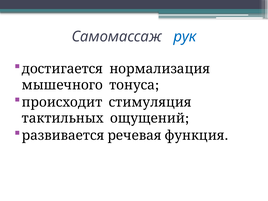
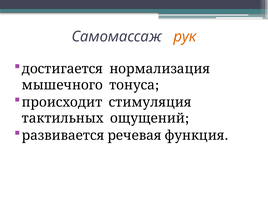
рук colour: blue -> orange (185, 37)
